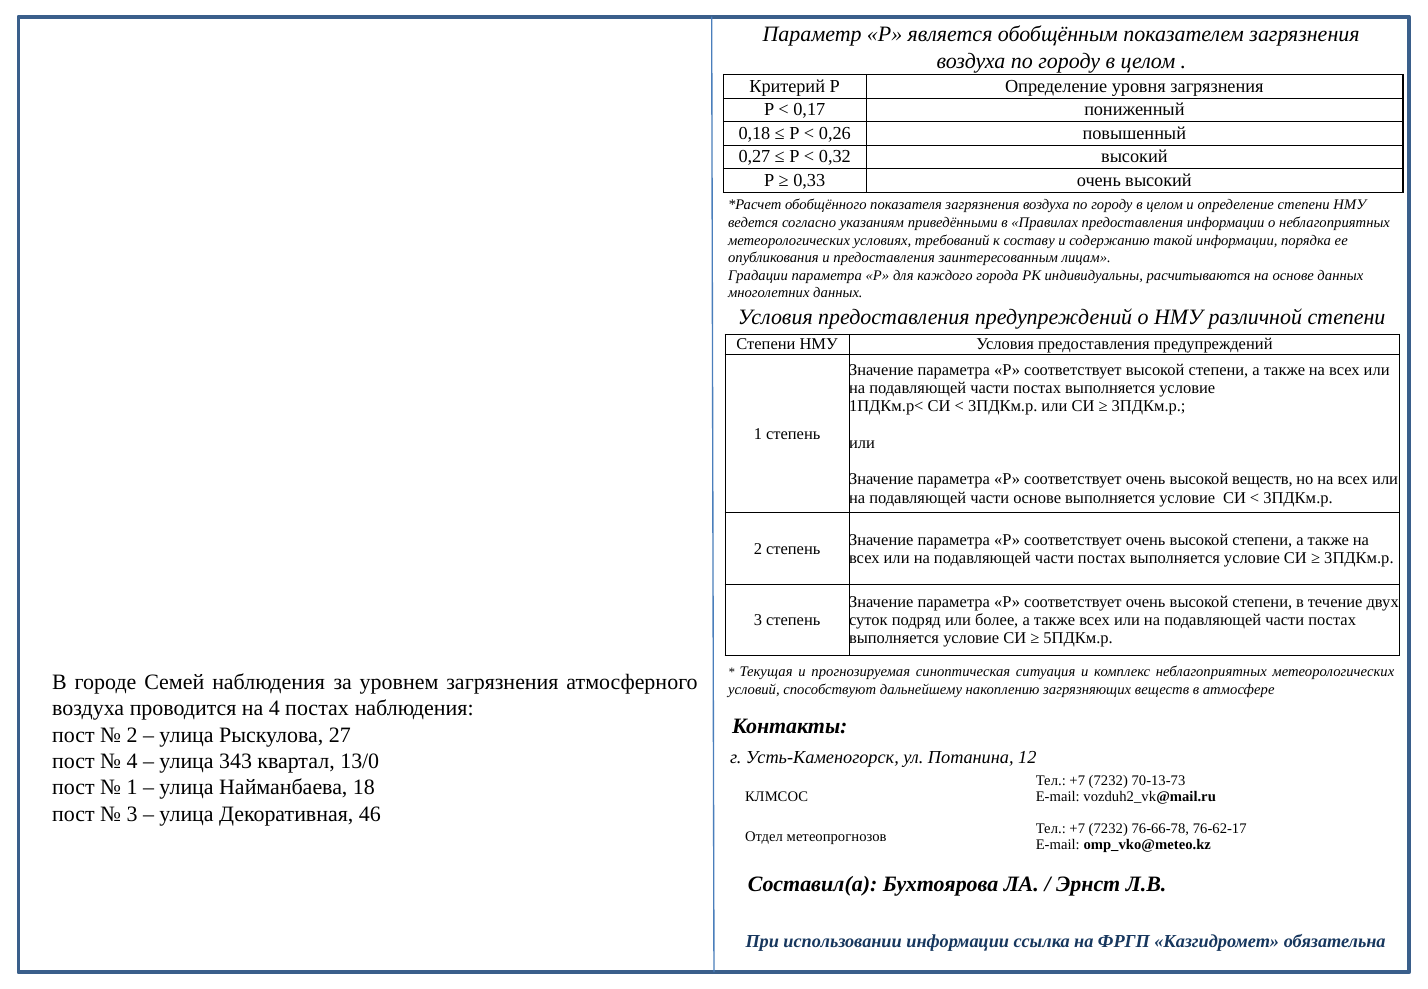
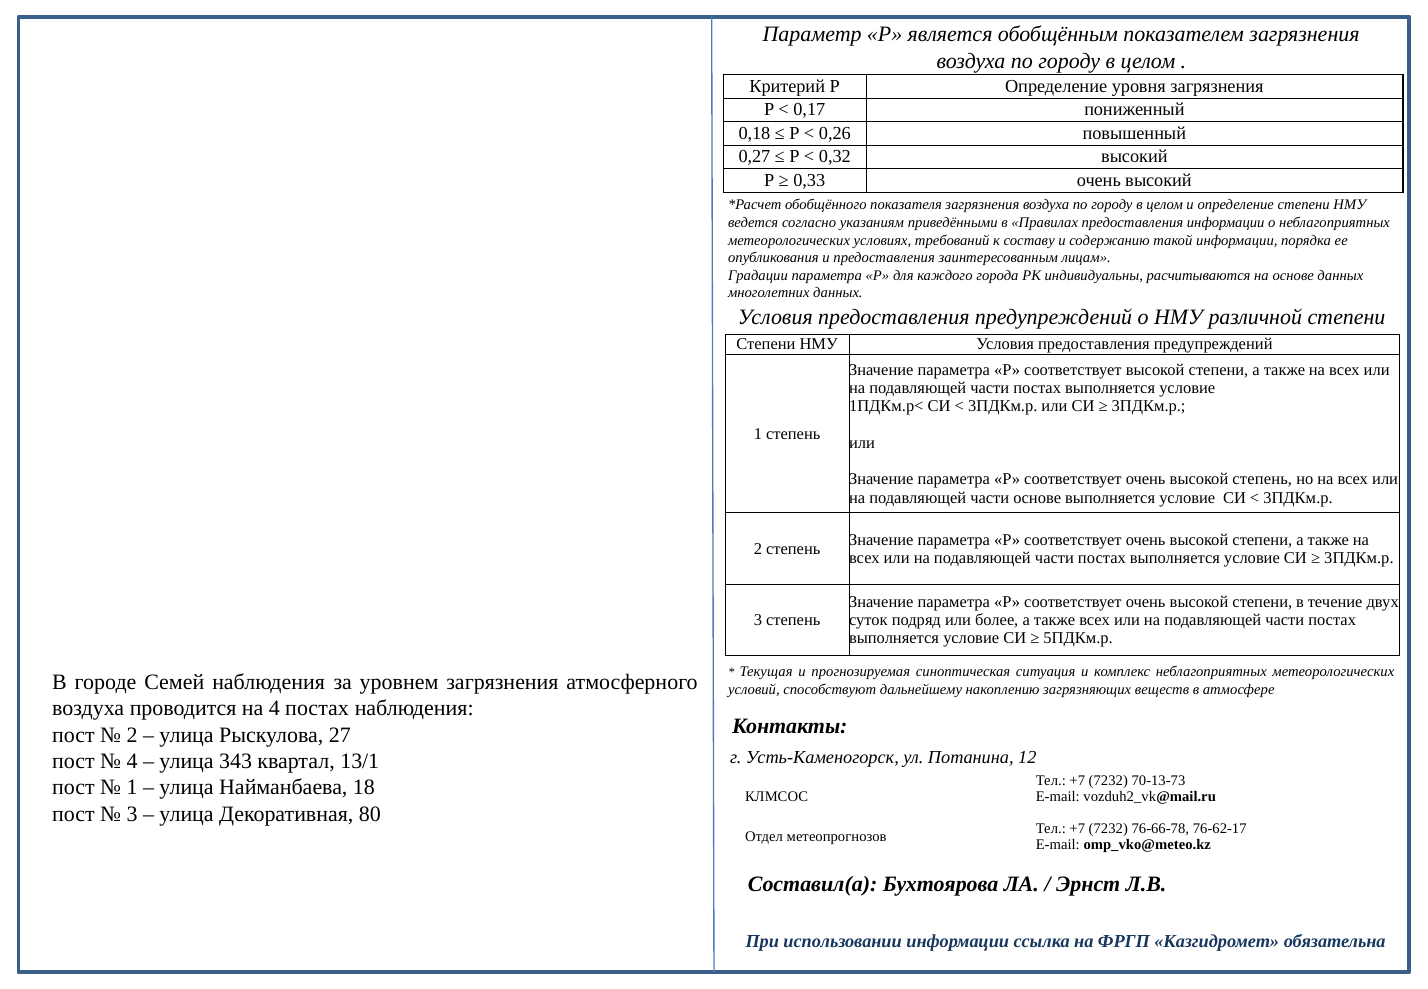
высокой веществ: веществ -> степень (1262, 479)
13/0: 13/0 -> 13/1 (360, 761)
46: 46 -> 80 (370, 814)
